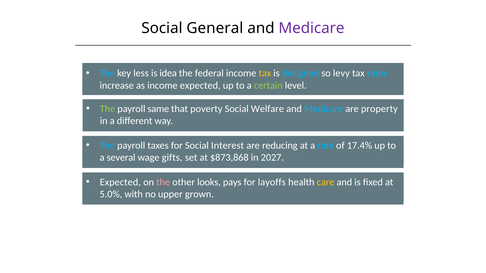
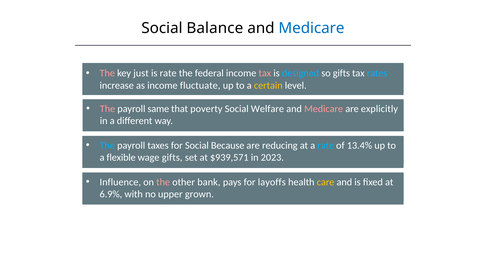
General: General -> Balance (215, 28)
Medicare colour: purple -> blue (311, 28)
The colour: light blue -> pink (107, 73)
less: less -> just (141, 73)
is idea: idea -> rate (168, 73)
tax colour: yellow -> pink (265, 73)
so levy: levy -> gifts (341, 73)
income expected: expected -> fluctuate (200, 86)
certain colour: light green -> yellow (268, 86)
The colour: light green -> pink (108, 109)
Medicare colour: light blue -> pink (324, 109)
property: property -> explicitly (379, 109)
Interest: Interest -> Because (228, 146)
17.4%: 17.4% -> 13.4% (359, 146)
several: several -> flexible (121, 158)
$873,868: $873,868 -> $939,571 (229, 158)
2027: 2027 -> 2023 (272, 158)
Expected: Expected -> Influence (120, 182)
looks: looks -> bank (209, 182)
5.0%: 5.0% -> 6.9% (111, 194)
